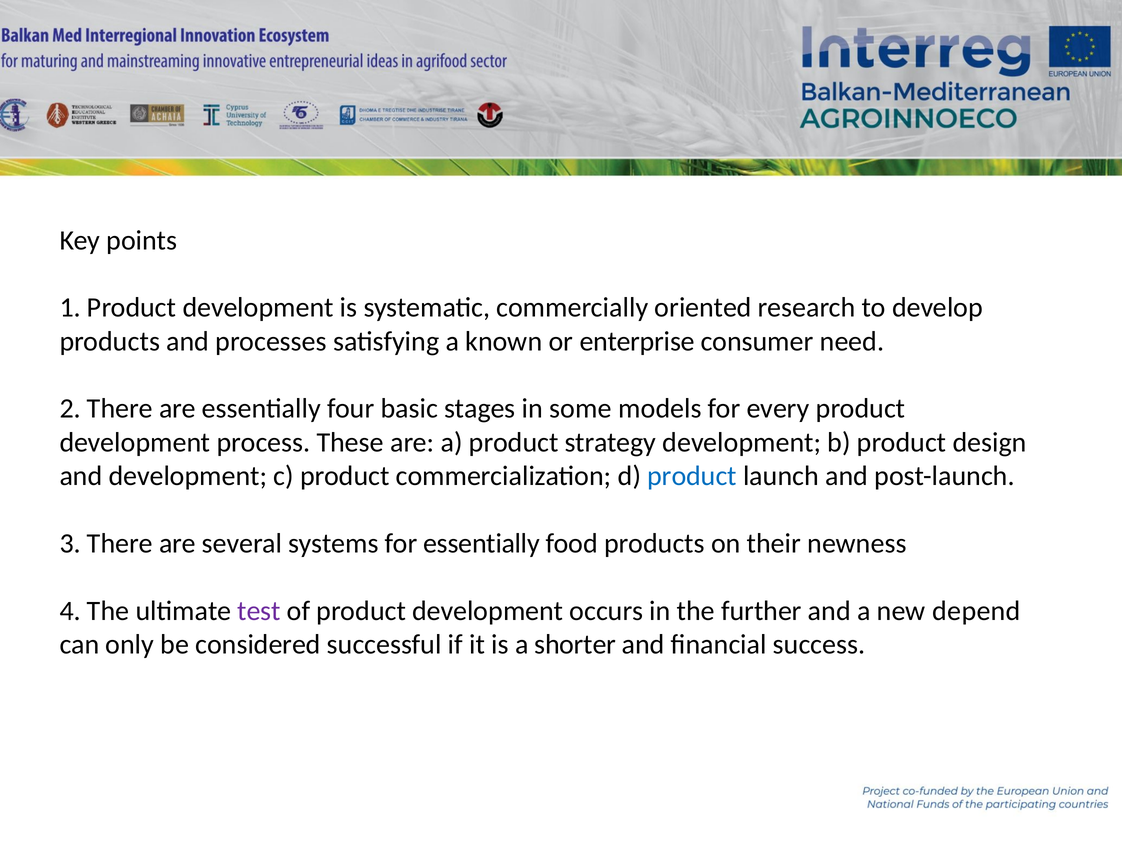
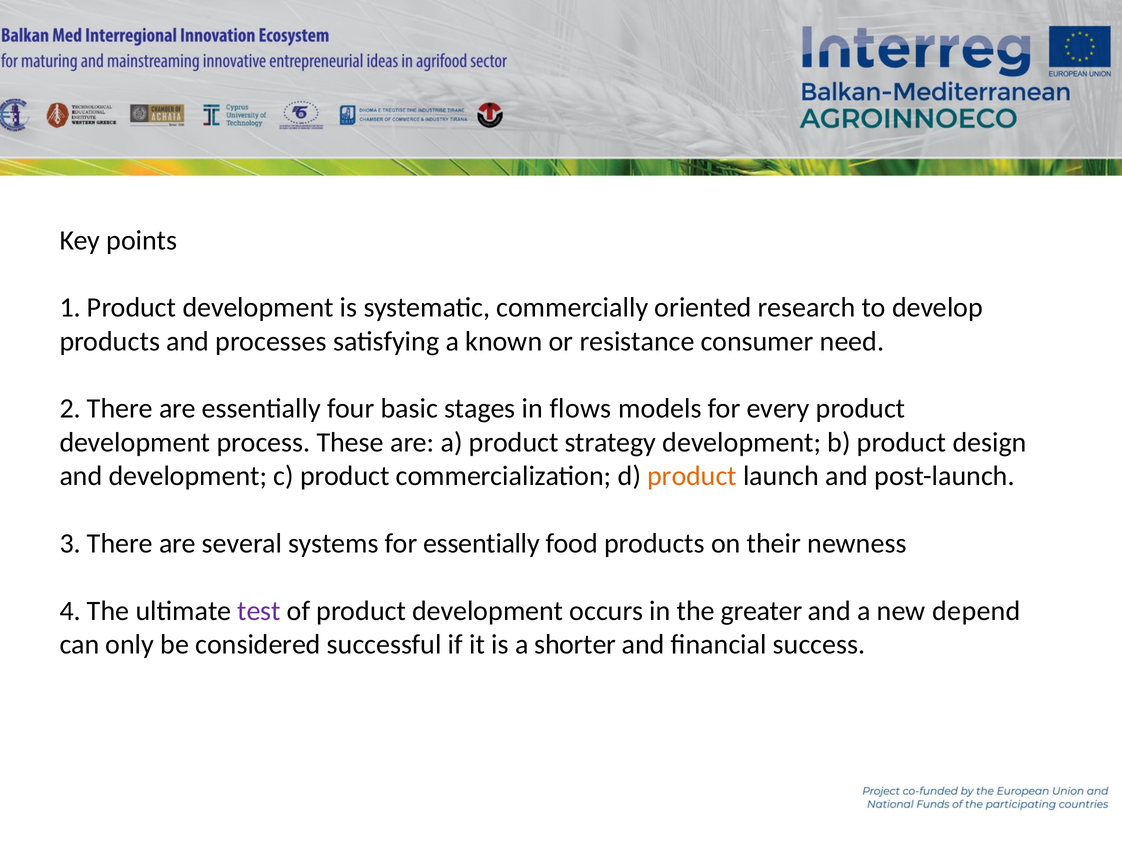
enterprise: enterprise -> resistance (637, 341)
some: some -> flows (580, 408)
product colour: blue -> orange (692, 476)
further: further -> greater (762, 610)
